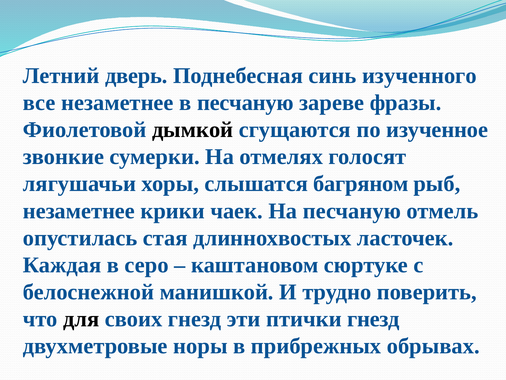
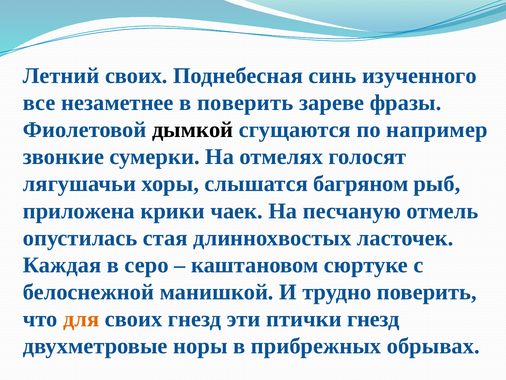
Летний дверь: дверь -> своих (136, 76)
в песчаную: песчаную -> поверить (245, 103)
изученное: изученное -> например (437, 130)
незаметнее: незаметнее -> приложена (79, 211)
для colour: black -> orange (81, 319)
